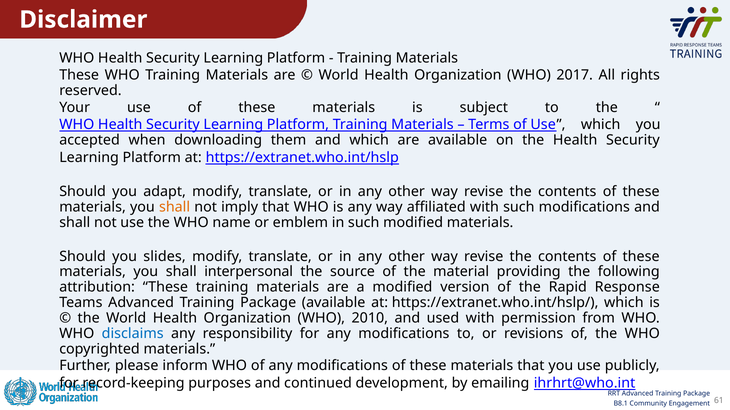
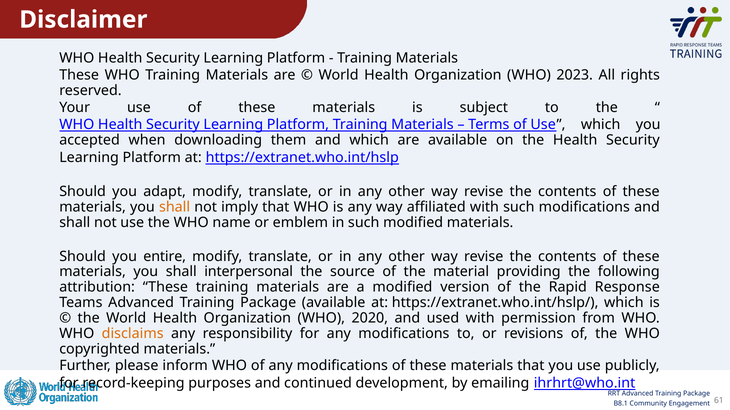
2017: 2017 -> 2023 (575, 75)
slides: slides -> entire (165, 257)
2010: 2010 -> 2020 (370, 318)
disclaims colour: blue -> orange (133, 334)
